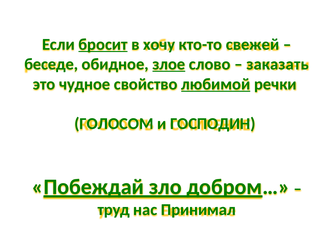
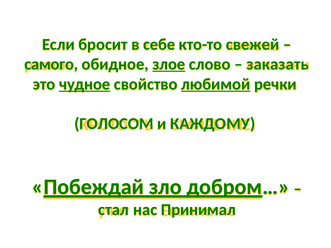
бросит underline: present -> none (103, 44)
хочу: хочу -> себе (159, 44)
беседе: беседе -> самого (51, 64)
чудное underline: none -> present (85, 84)
ГОСПОДИН: ГОСПОДИН -> КАЖДОМУ (213, 124)
труд: труд -> стал (114, 210)
